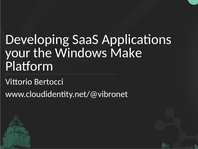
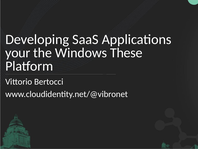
Make: Make -> These (126, 53)
